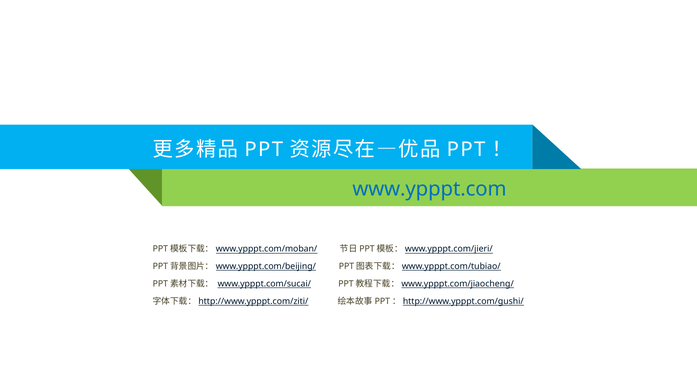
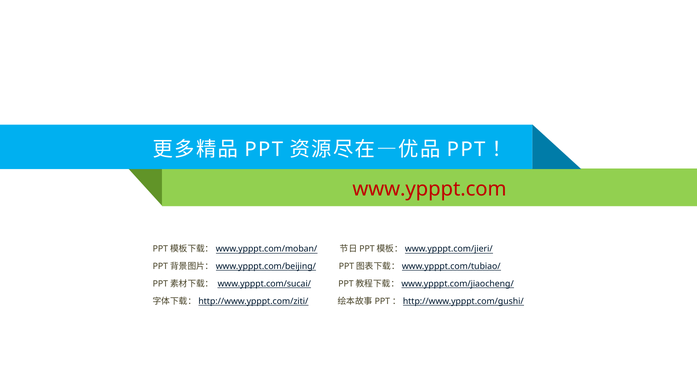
www.ypppt.com colour: blue -> red (429, 189)
